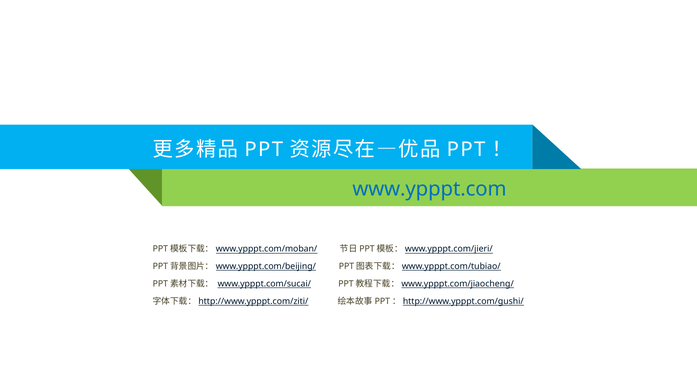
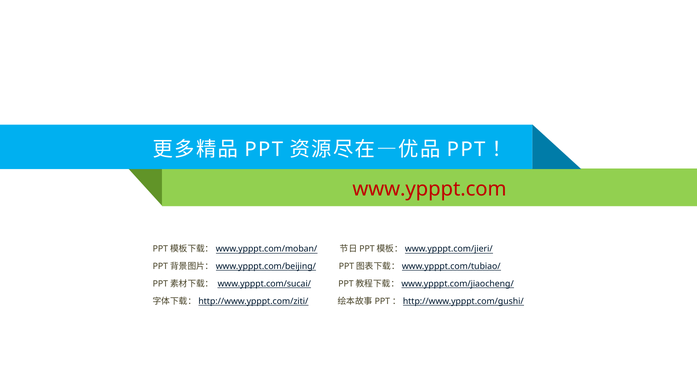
www.ypppt.com colour: blue -> red (429, 189)
